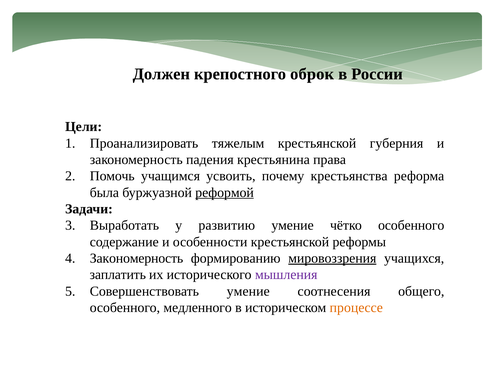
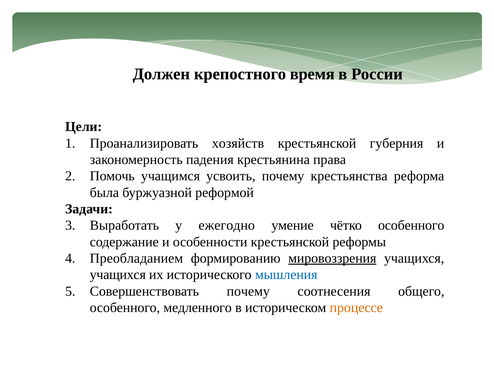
оброк: оброк -> время (312, 74)
тяжелым: тяжелым -> хозяйств (238, 143)
реформой underline: present -> none (225, 193)
развитию: развитию -> ежегодно (227, 226)
Закономерность: Закономерность -> Преобладанием (136, 259)
заплатить: заплатить -> учащихся (118, 275)
мышления colour: purple -> blue (286, 275)
Совершенствовать умение: умение -> почему (248, 292)
